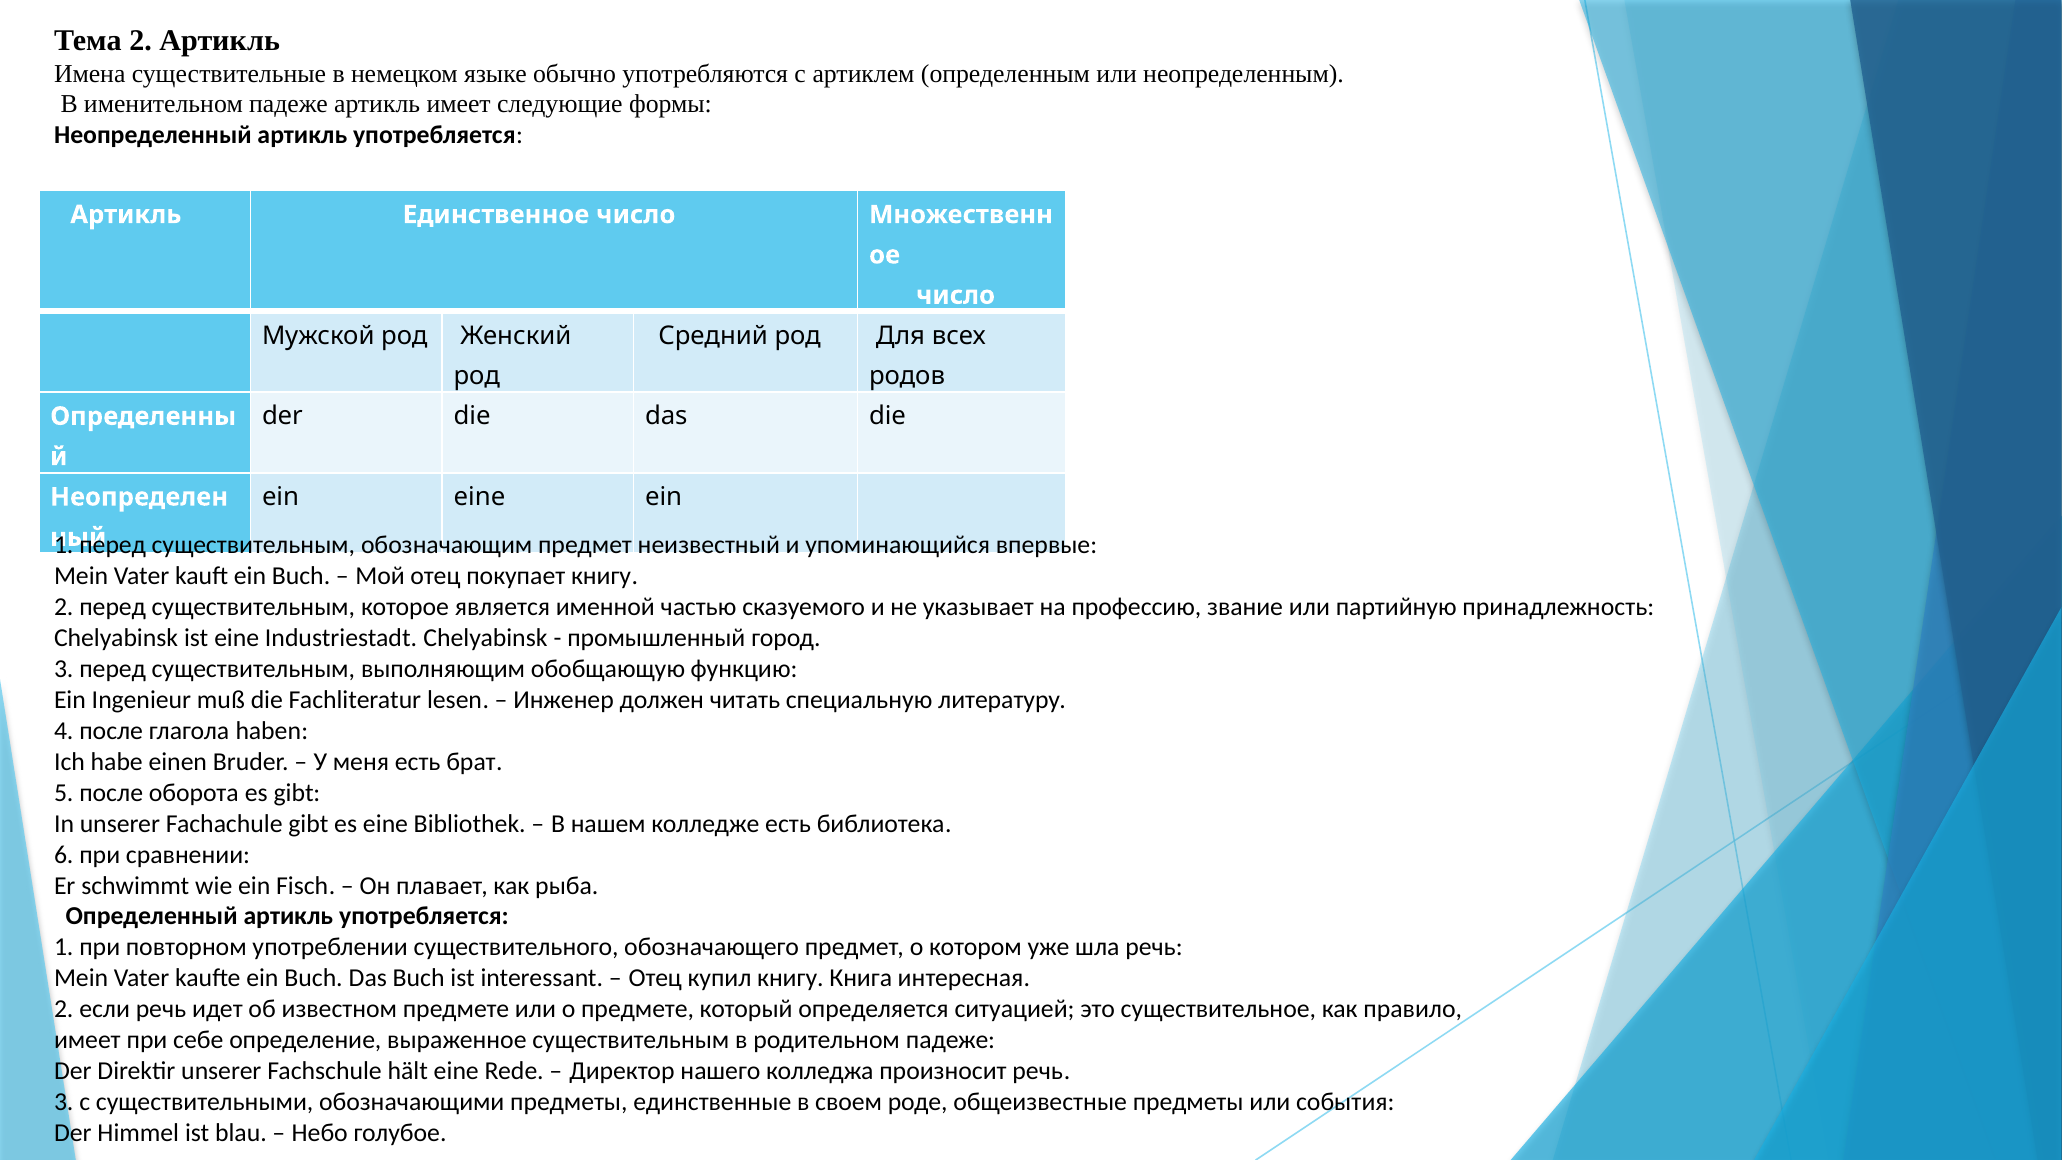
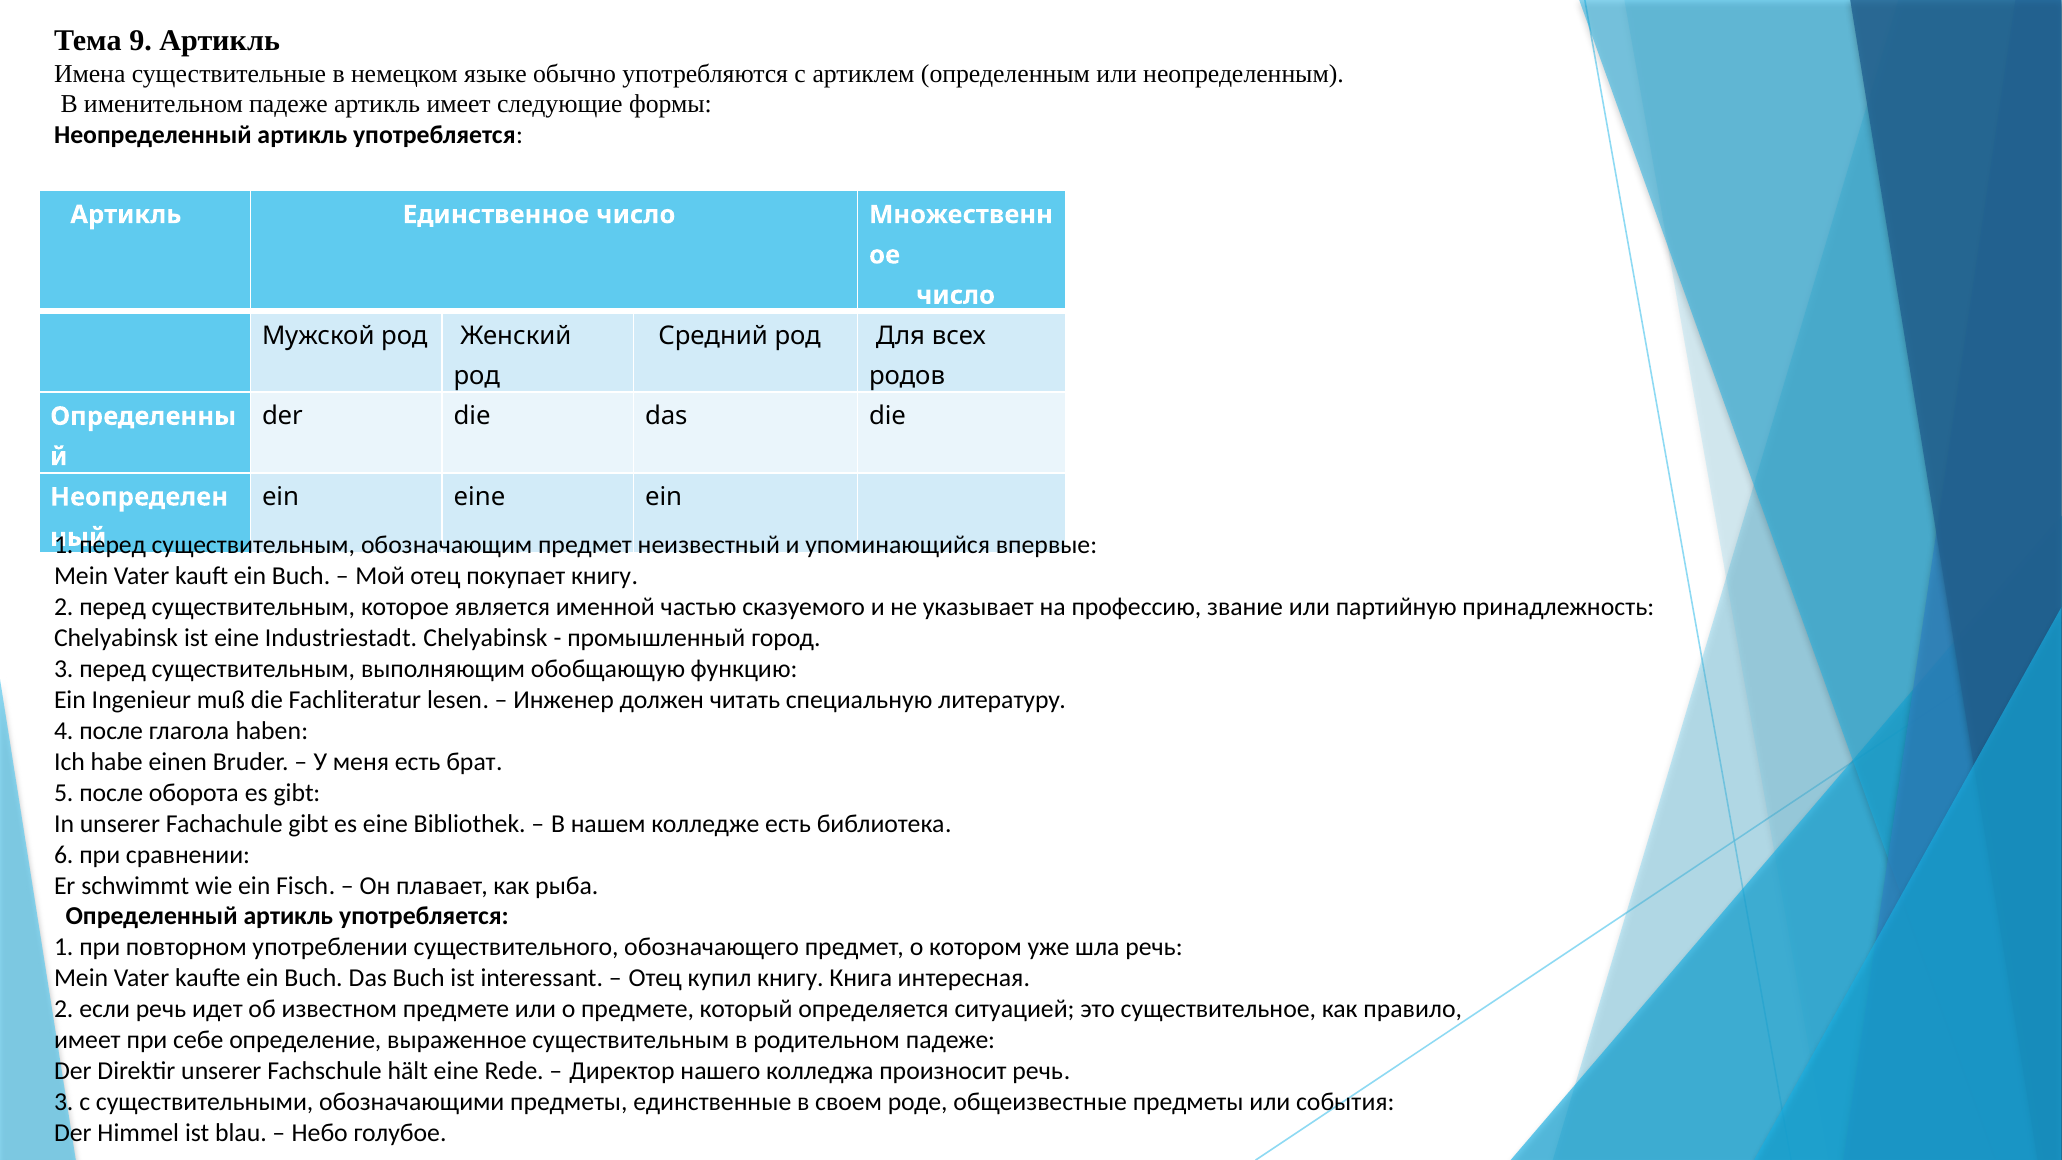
Тема 2: 2 -> 9 (141, 40)
